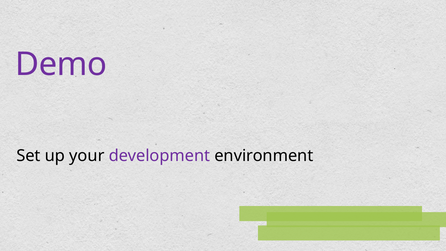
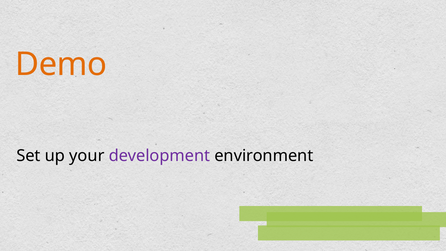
Demo colour: purple -> orange (61, 64)
